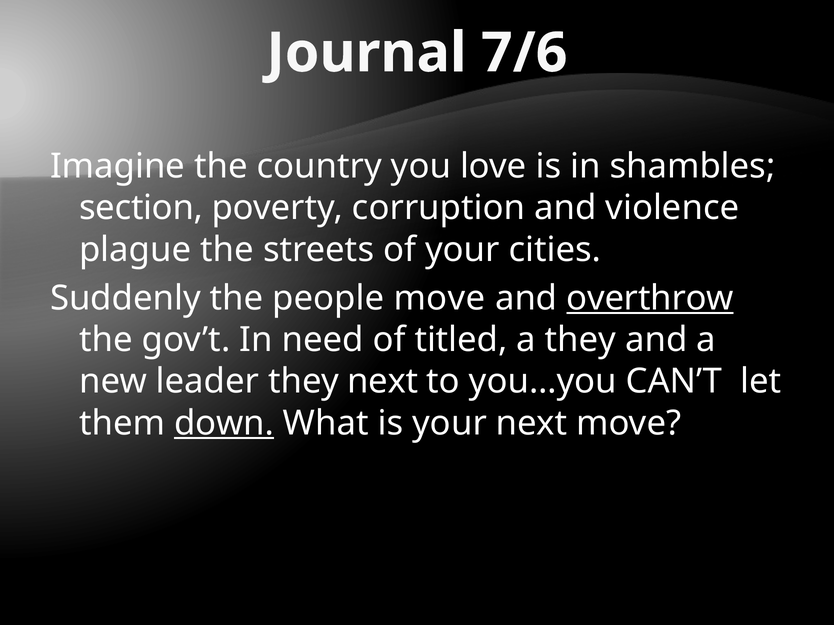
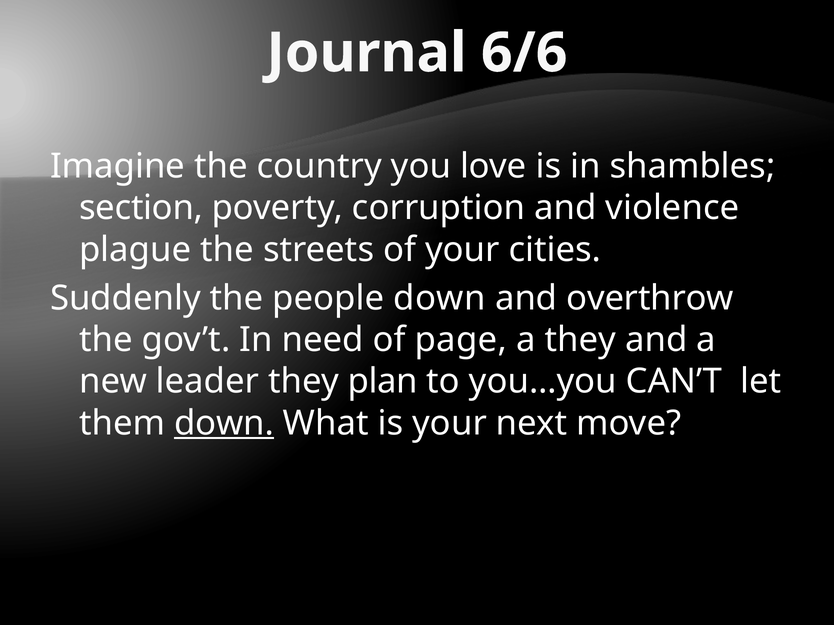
7/6: 7/6 -> 6/6 (524, 53)
people move: move -> down (439, 298)
overthrow underline: present -> none (650, 298)
titled: titled -> page (461, 340)
they next: next -> plan (383, 382)
